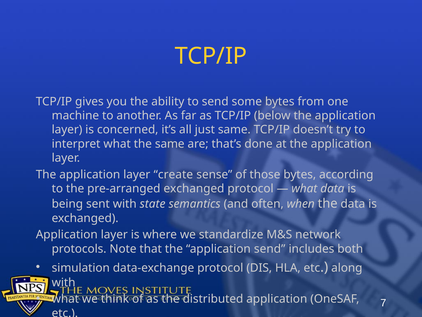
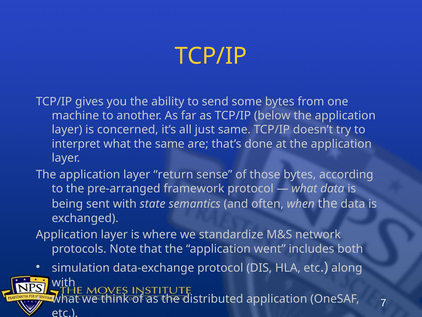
create: create -> return (173, 174)
pre-arranged exchanged: exchanged -> framework (194, 188)
application send: send -> went (270, 248)
